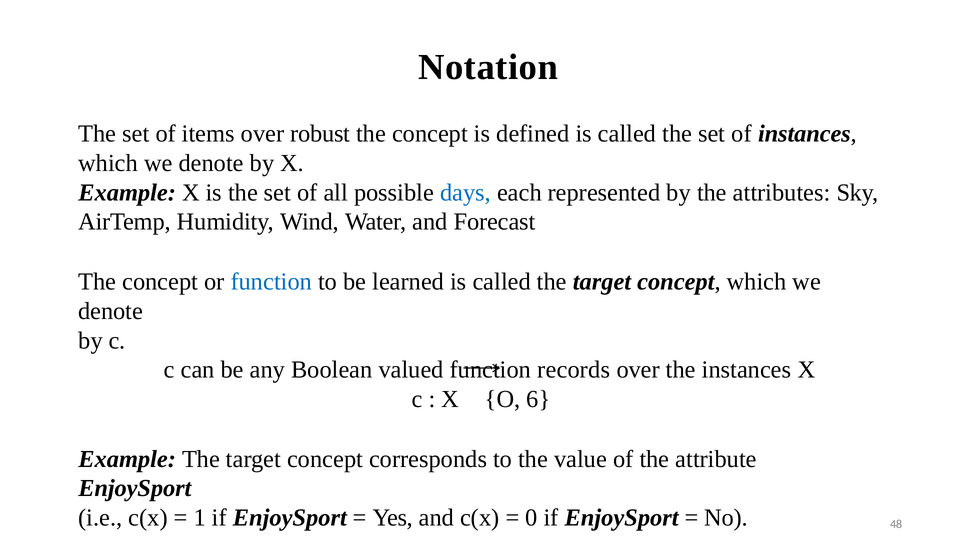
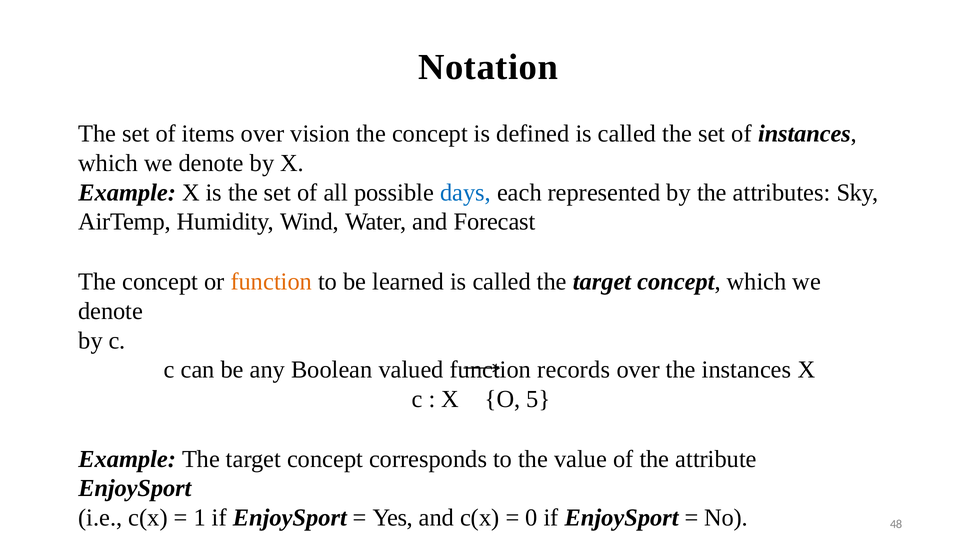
robust: robust -> vision (320, 134)
function colour: blue -> orange (271, 282)
6: 6 -> 5 (538, 399)
